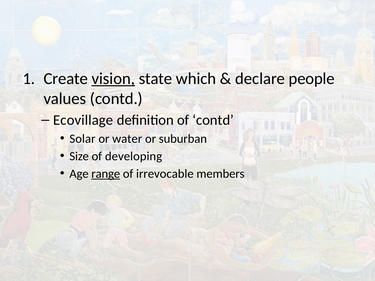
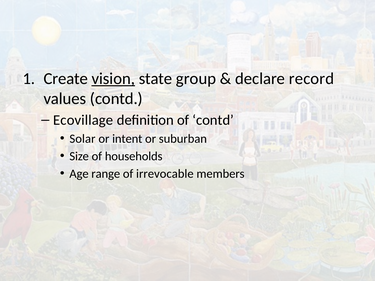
which: which -> group (196, 79)
people: people -> record (312, 79)
water: water -> intent (127, 139)
developing: developing -> households (134, 156)
range underline: present -> none (106, 174)
